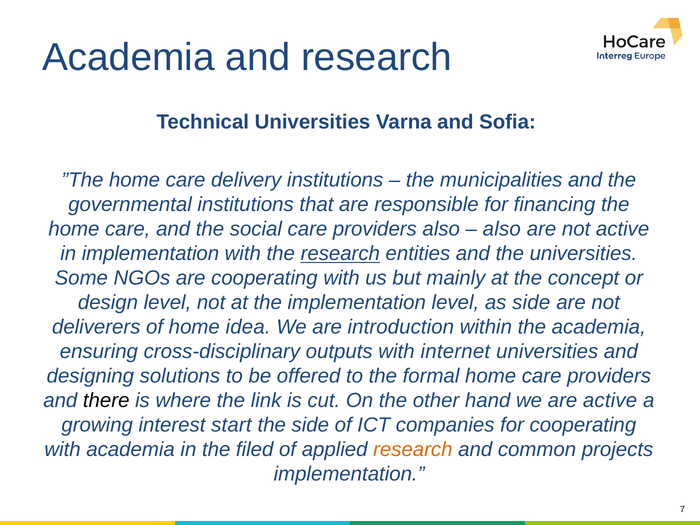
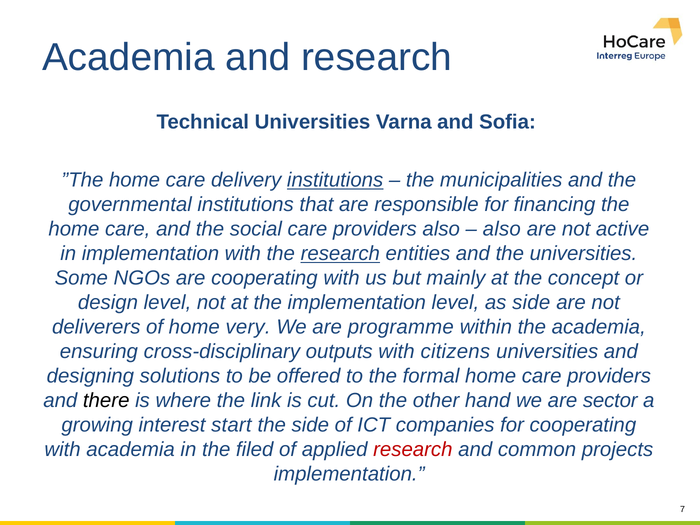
institutions underline: none -> present (335, 180)
idea: idea -> very (248, 327)
introduction: introduction -> programme (401, 327)
internet: internet -> citizens (455, 352)
are active: active -> sector (610, 401)
research colour: orange -> red (413, 450)
